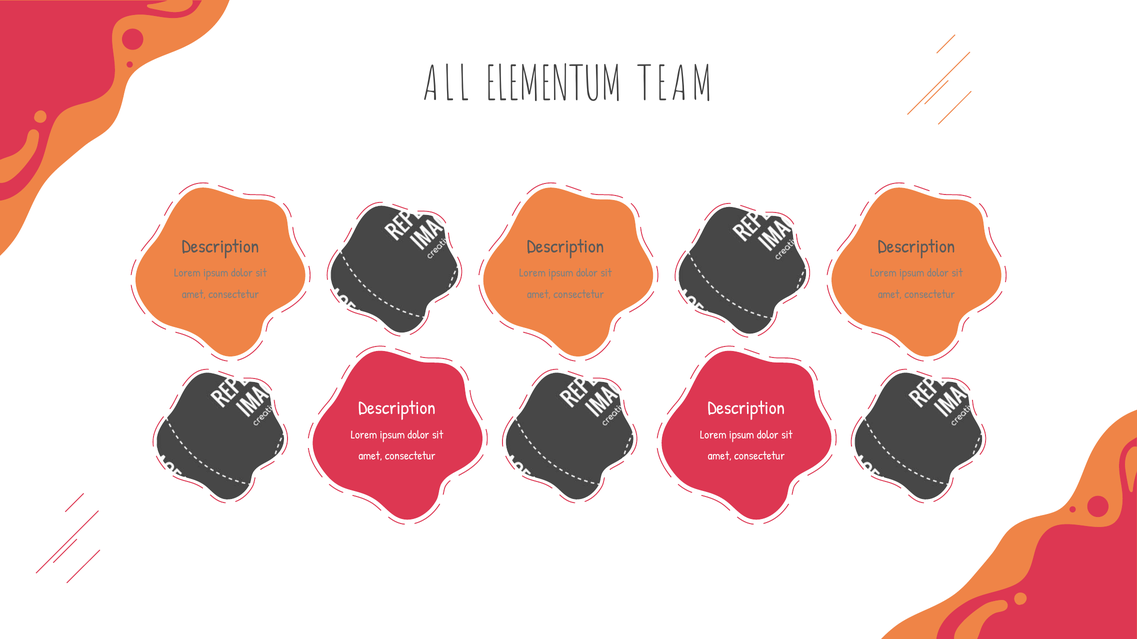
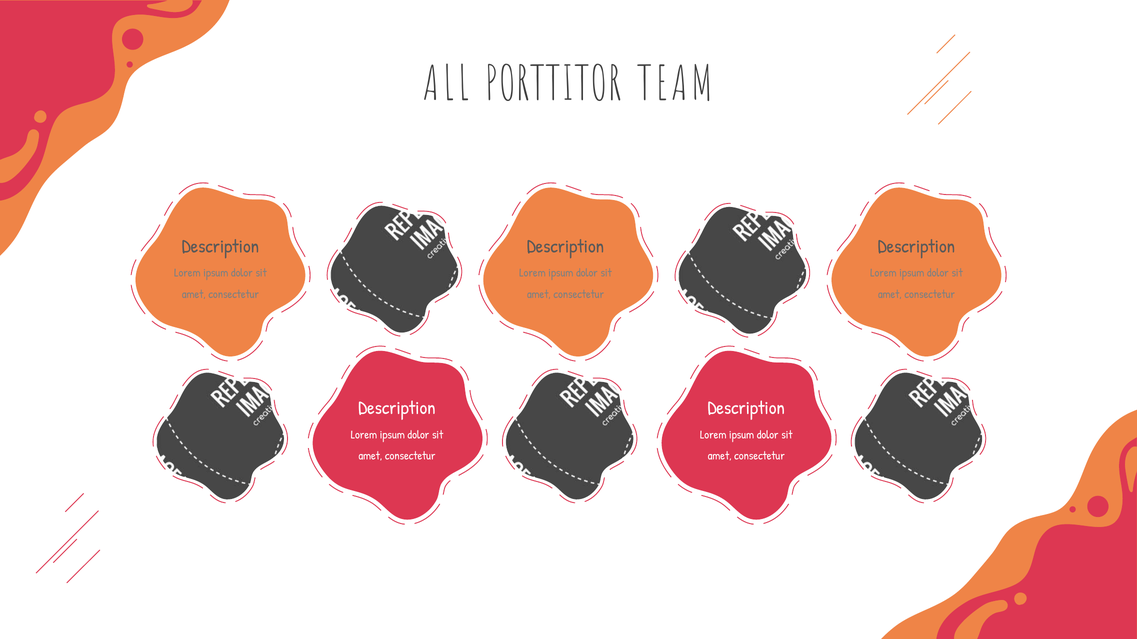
ELEMENTUM: ELEMENTUM -> PORTTITOR (553, 85)
